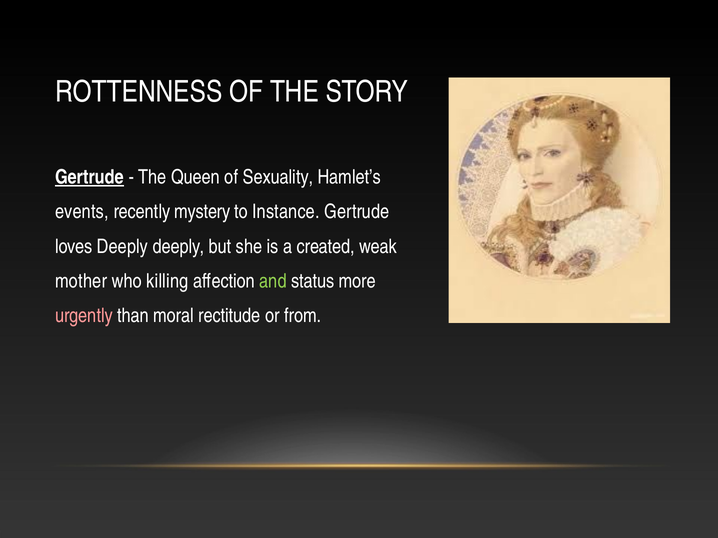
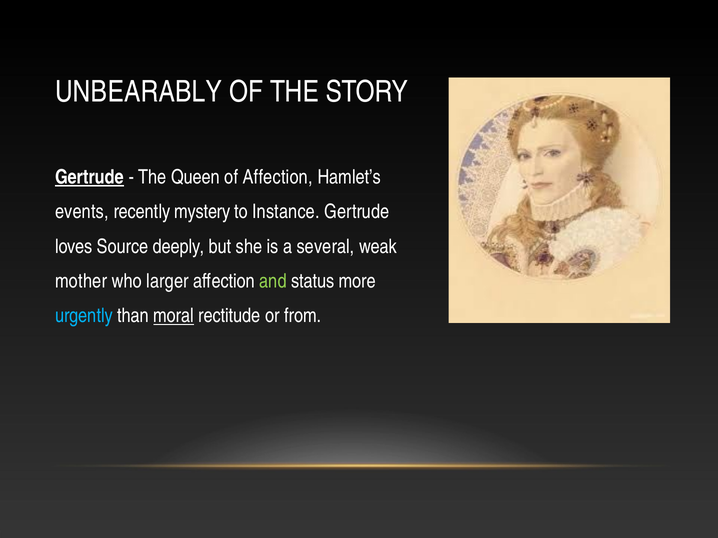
ROTTENNESS: ROTTENNESS -> UNBEARABLY (139, 92)
of Sexuality: Sexuality -> Affection (278, 177)
loves Deeply: Deeply -> Source (123, 247)
created: created -> several (326, 247)
killing: killing -> larger (168, 281)
urgently colour: pink -> light blue (84, 316)
moral underline: none -> present (174, 316)
